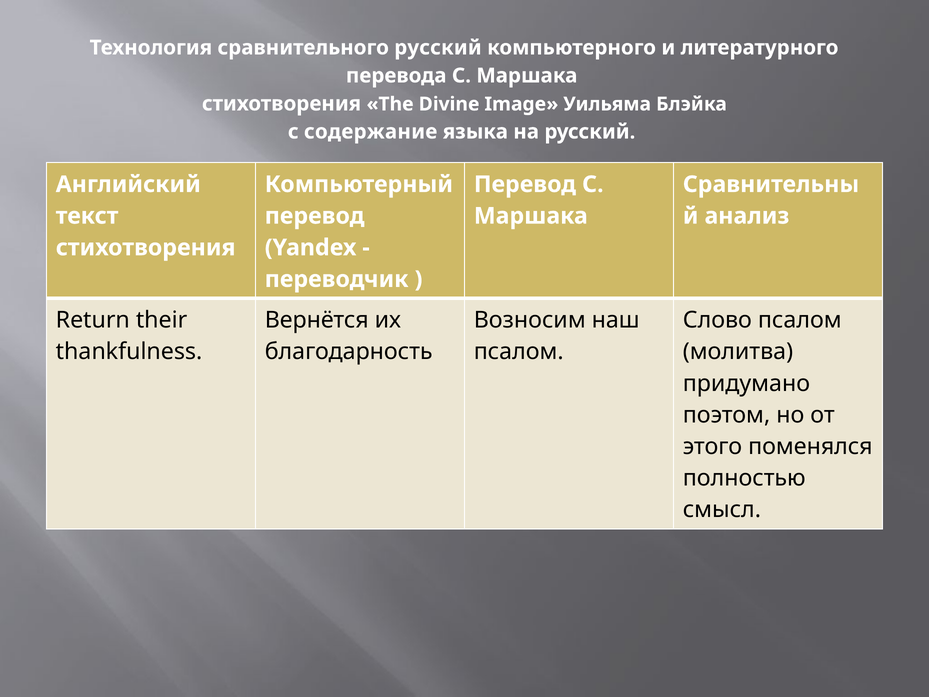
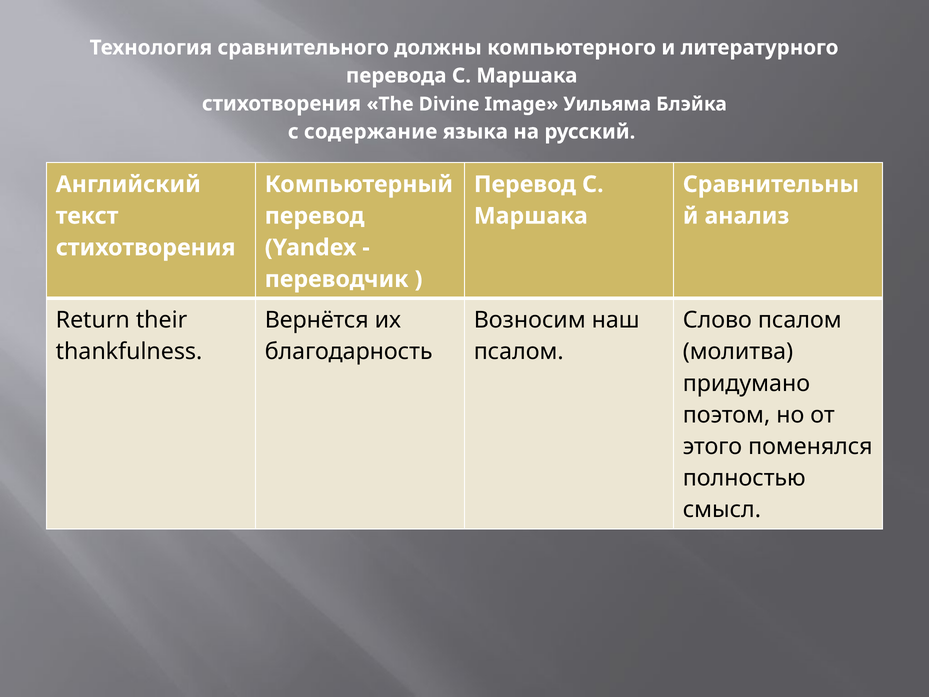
сравнительного русский: русский -> должны (438, 48)
